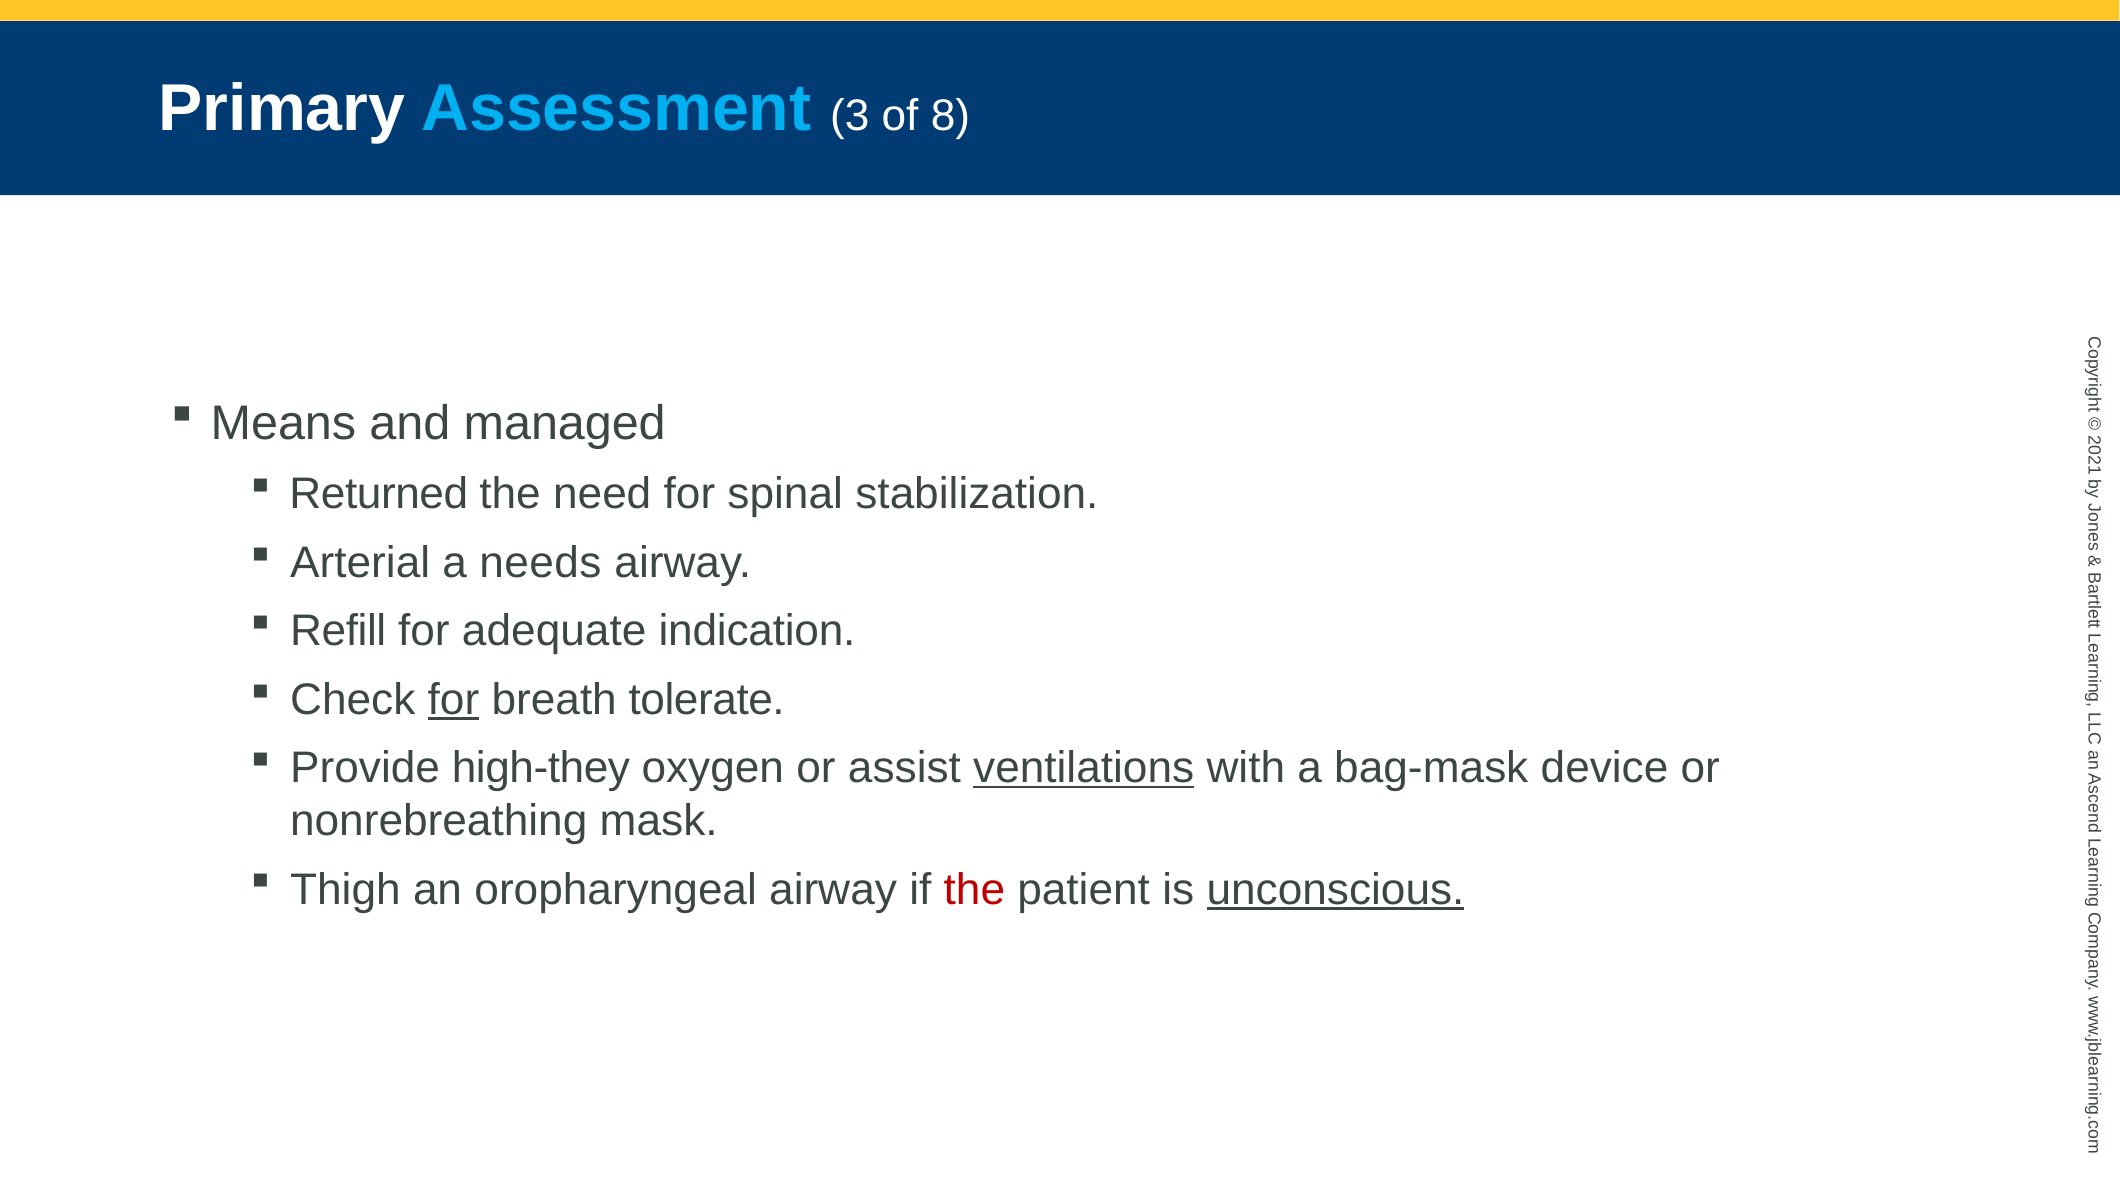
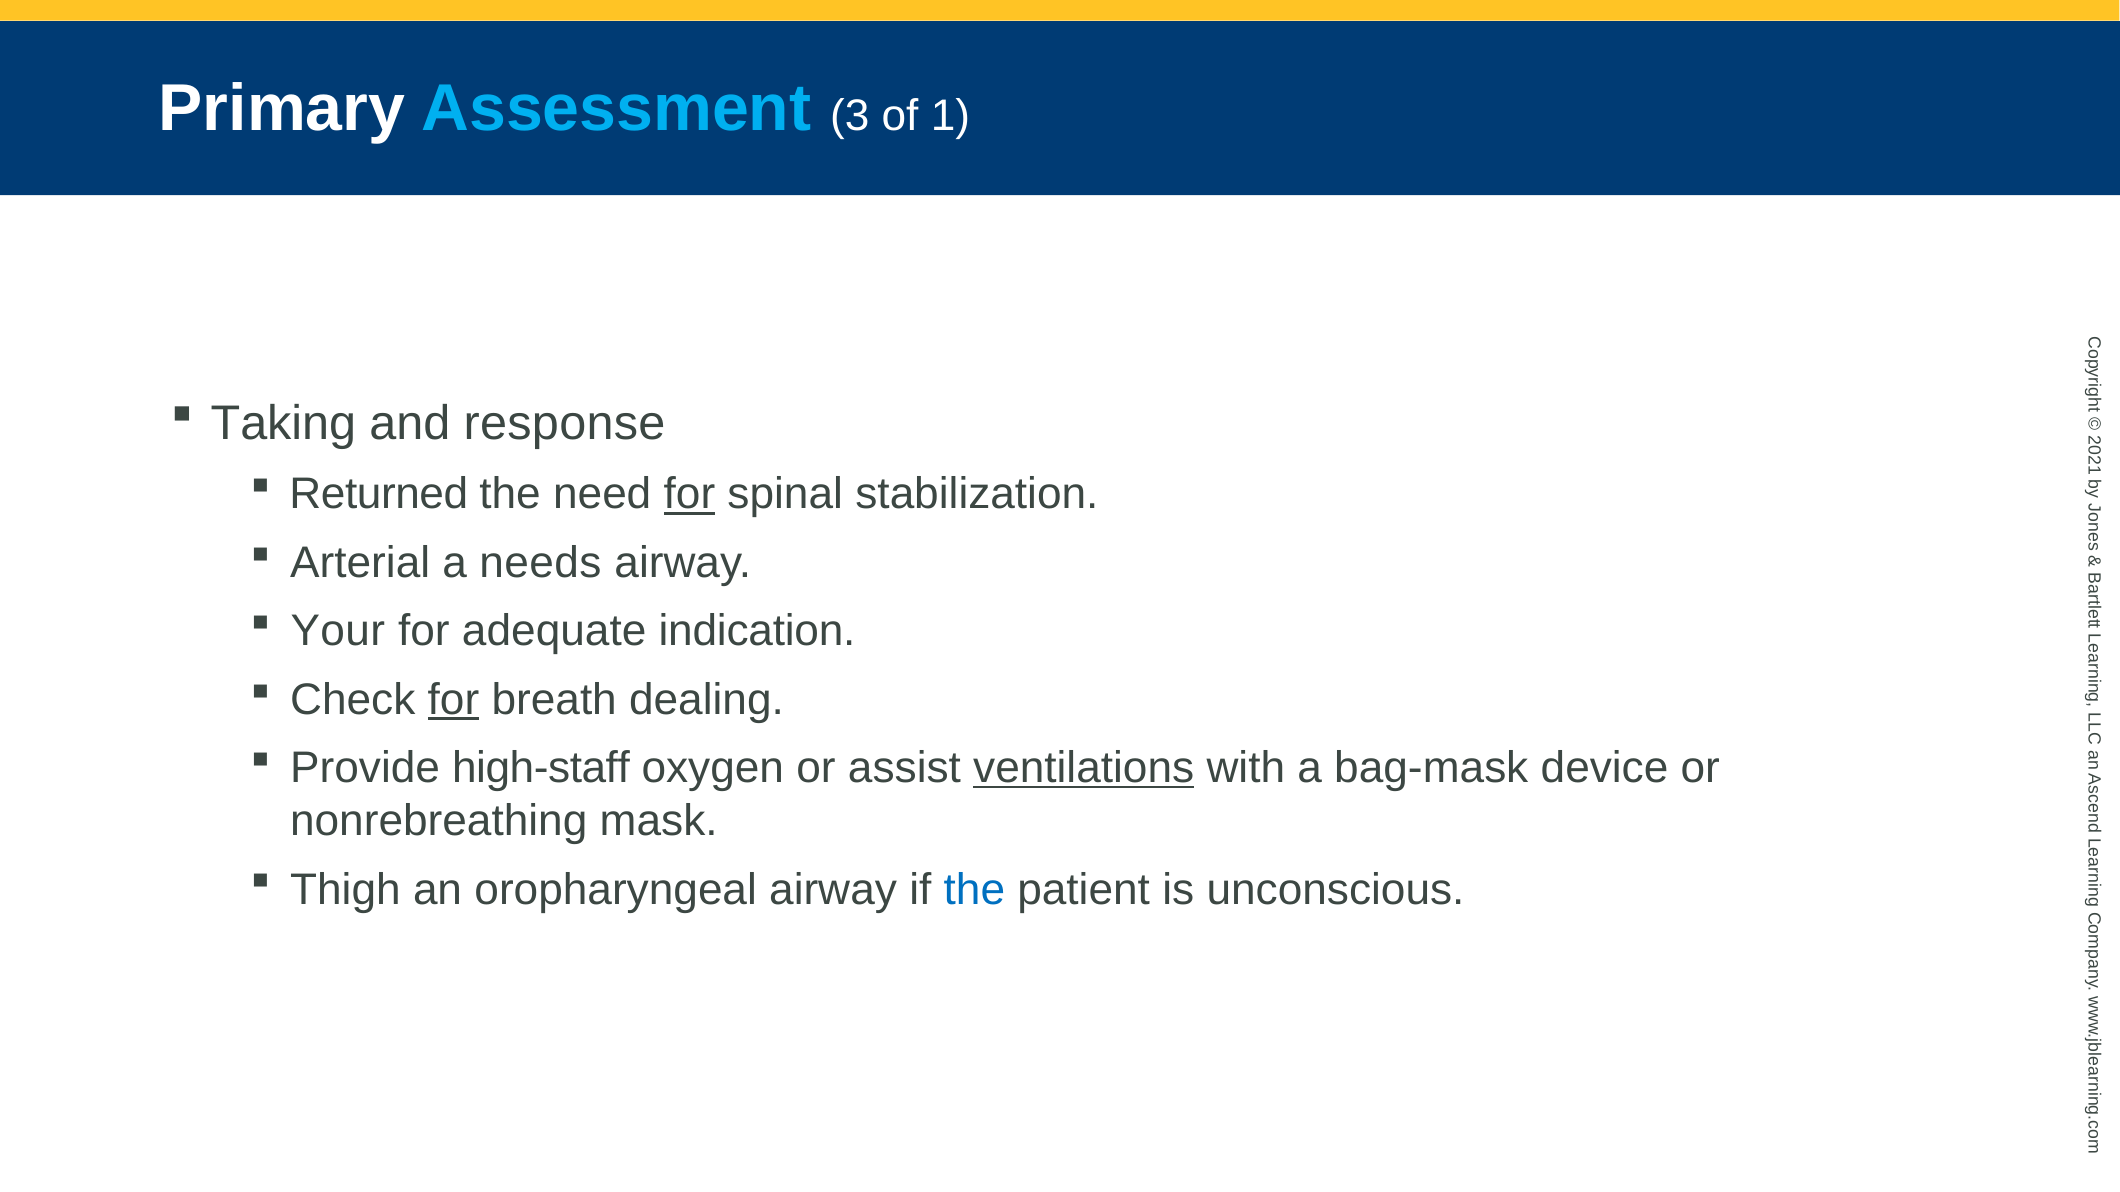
of 8: 8 -> 1 (950, 116)
Means: Means -> Taking (283, 424)
managed: managed -> response (565, 424)
for underline: none -> present (689, 494)
Refill: Refill -> Your (338, 631)
tolerate: tolerate -> dealing (706, 700)
high-they: high-they -> high-staff (541, 768)
the colour: red -> blue (974, 890)
unconscious underline: present -> none (1335, 890)
